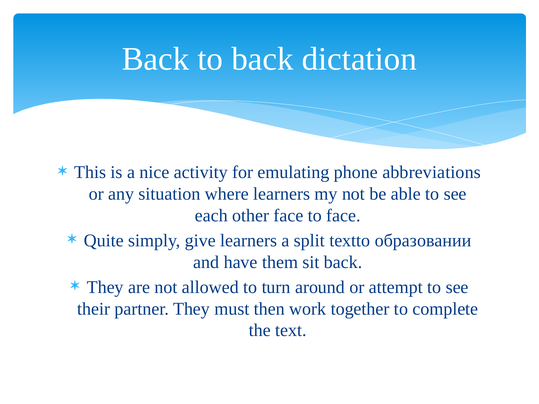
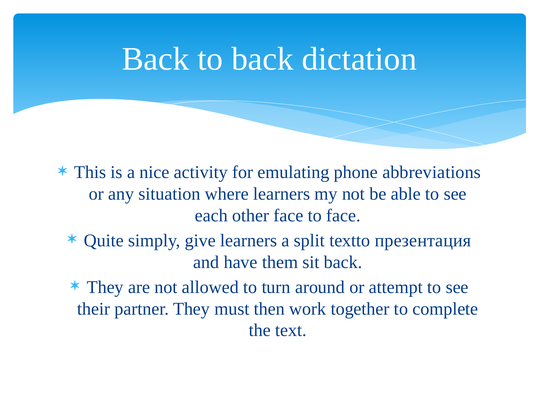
образовании: образовании -> презентация (423, 241)
